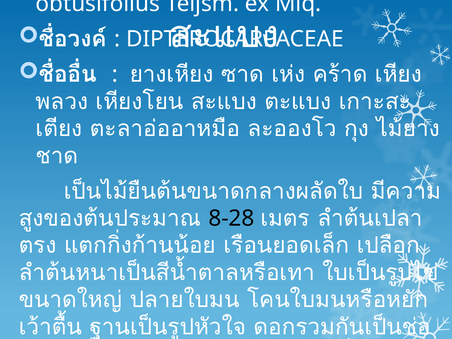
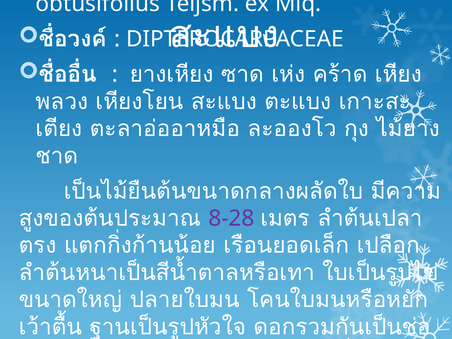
8-28 colour: black -> purple (231, 218)
